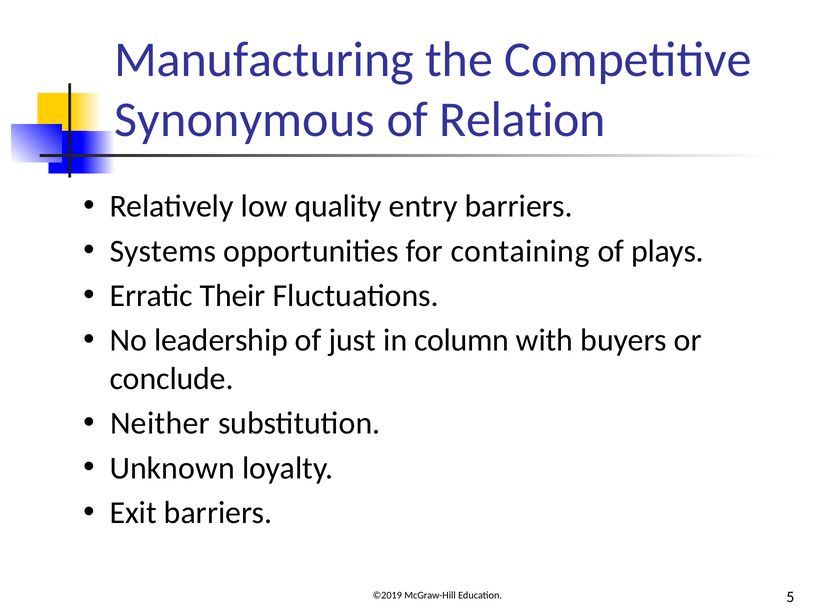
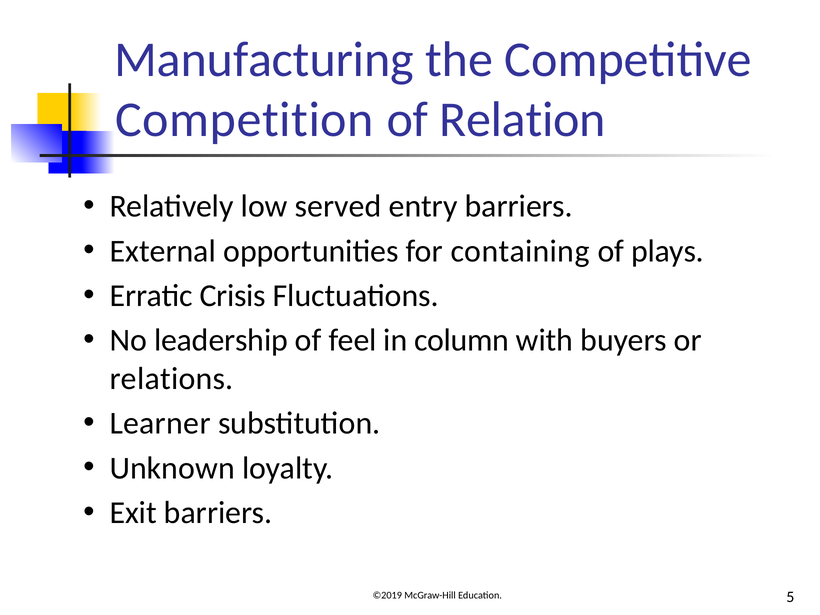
Synonymous: Synonymous -> Competition (244, 120)
quality: quality -> served (338, 206)
Systems: Systems -> External (163, 251)
Their: Their -> Crisis (233, 296)
just: just -> feel (352, 340)
conclude: conclude -> relations (171, 379)
Neither: Neither -> Learner (160, 423)
